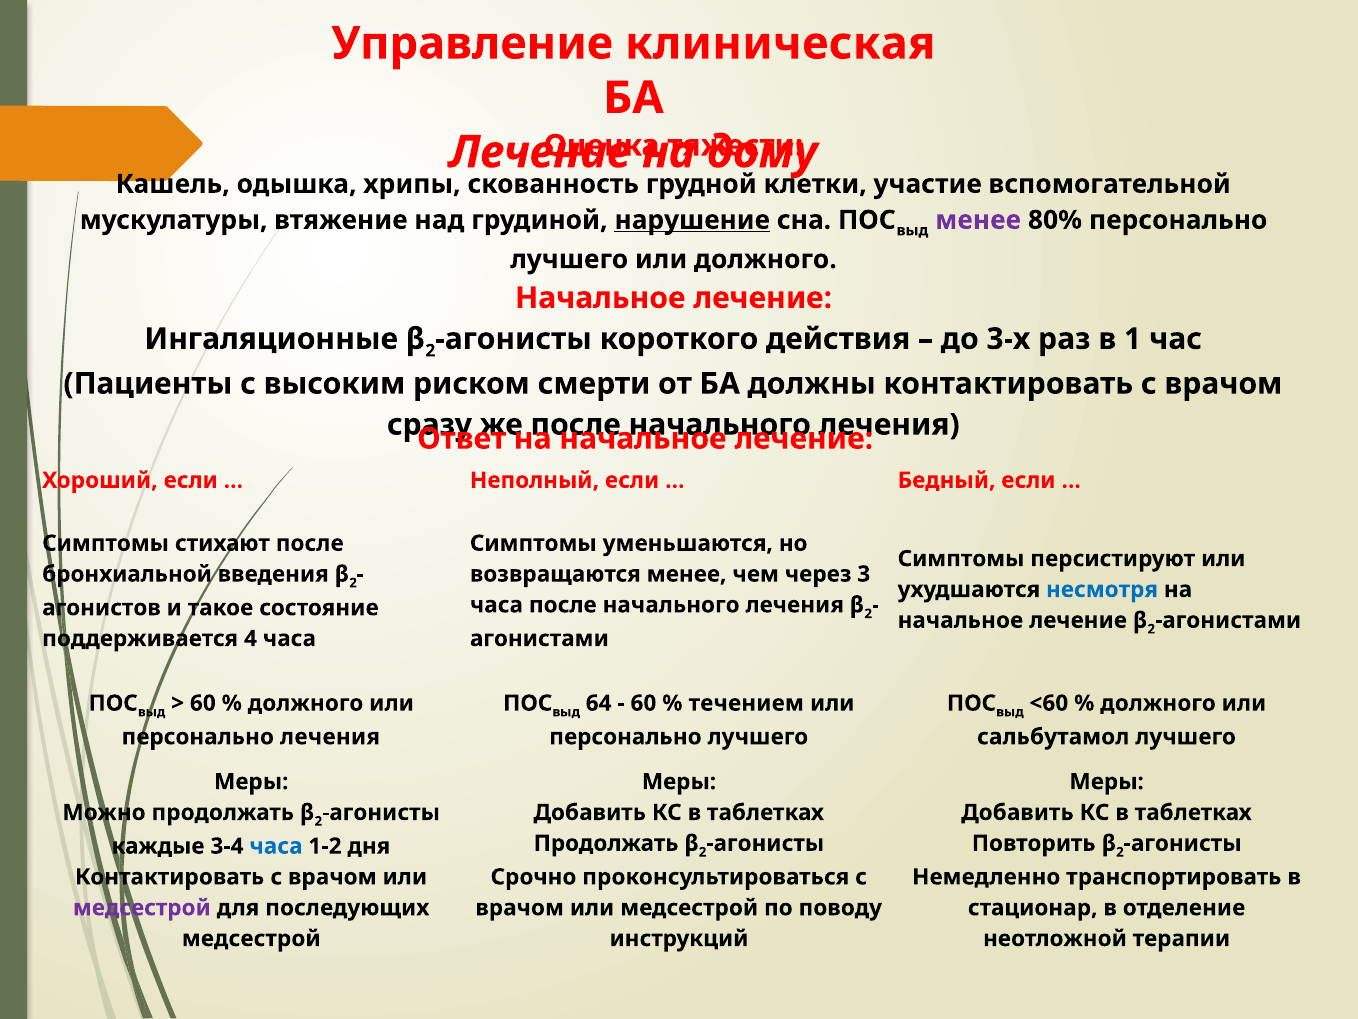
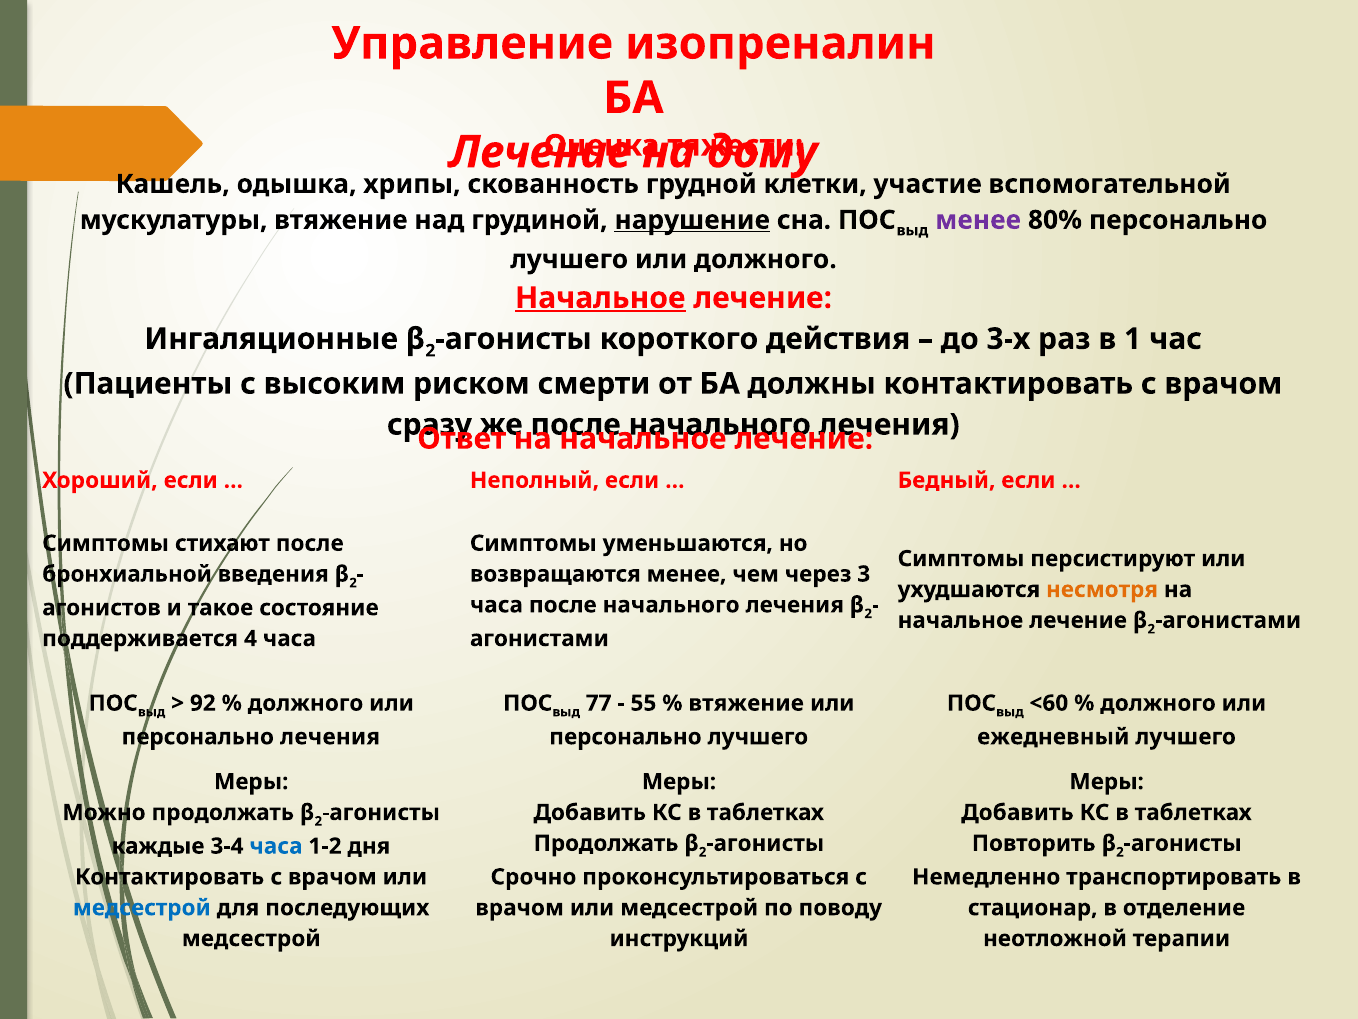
клиническая: клиническая -> изопреналин (780, 44)
Начальное underline: none -> present (600, 298)
несмотря colour: blue -> orange (1102, 589)
60: 60 -> 92 (203, 703)
64: 64 -> 77 (599, 703)
60: 60 -> 55 (643, 703)
течением: течением -> втяжение (746, 703)
сальбутамол: сальбутамол -> ежедневный (1053, 736)
медсестрой colour: purple -> blue (142, 907)
